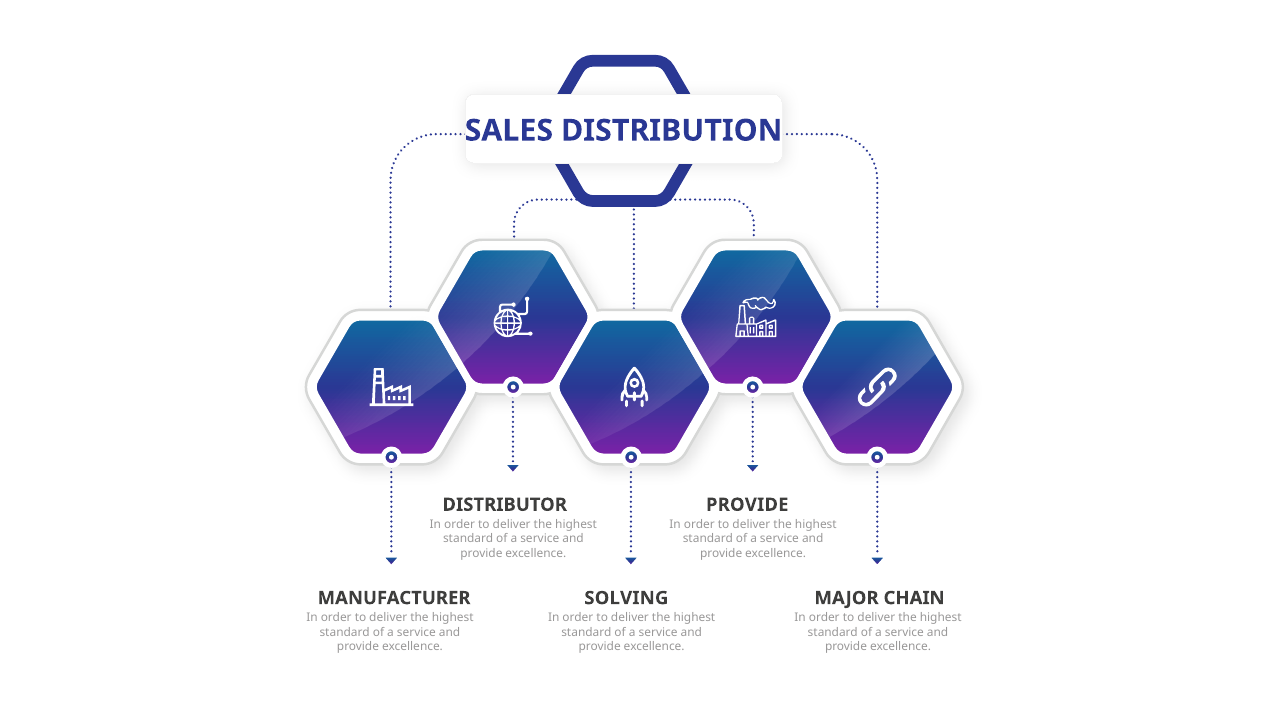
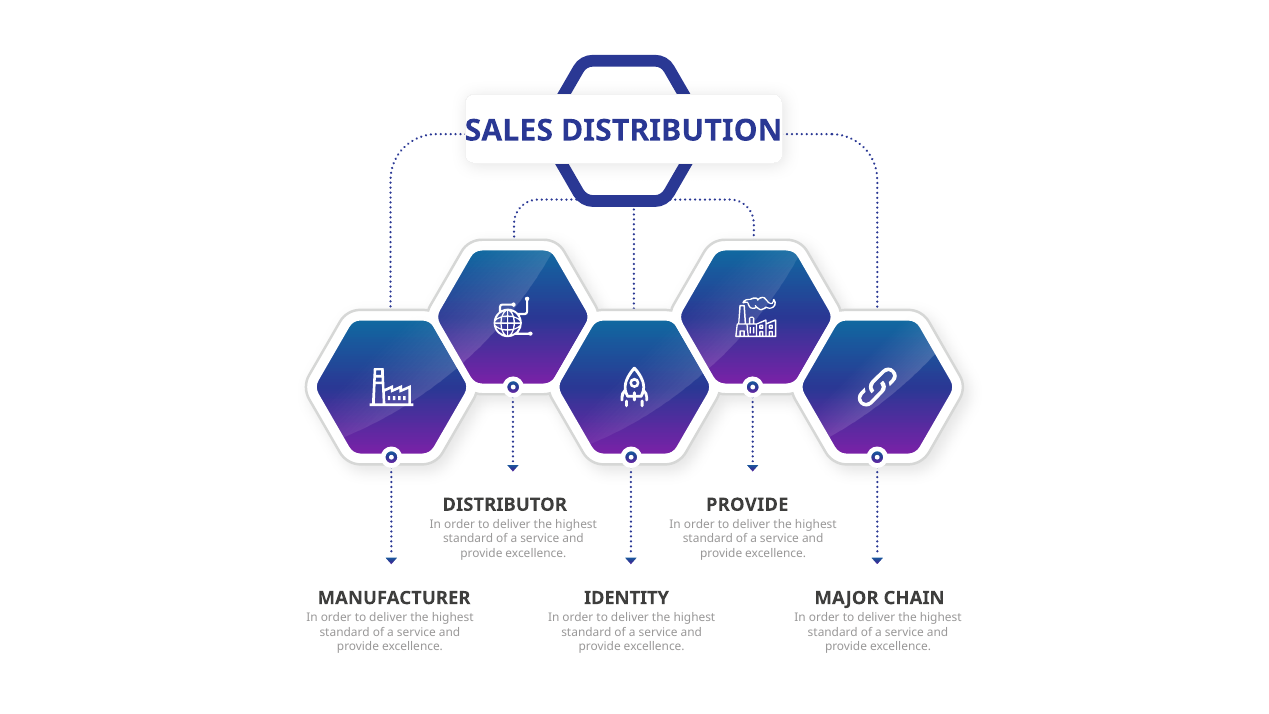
SOLVING: SOLVING -> IDENTITY (627, 598)
